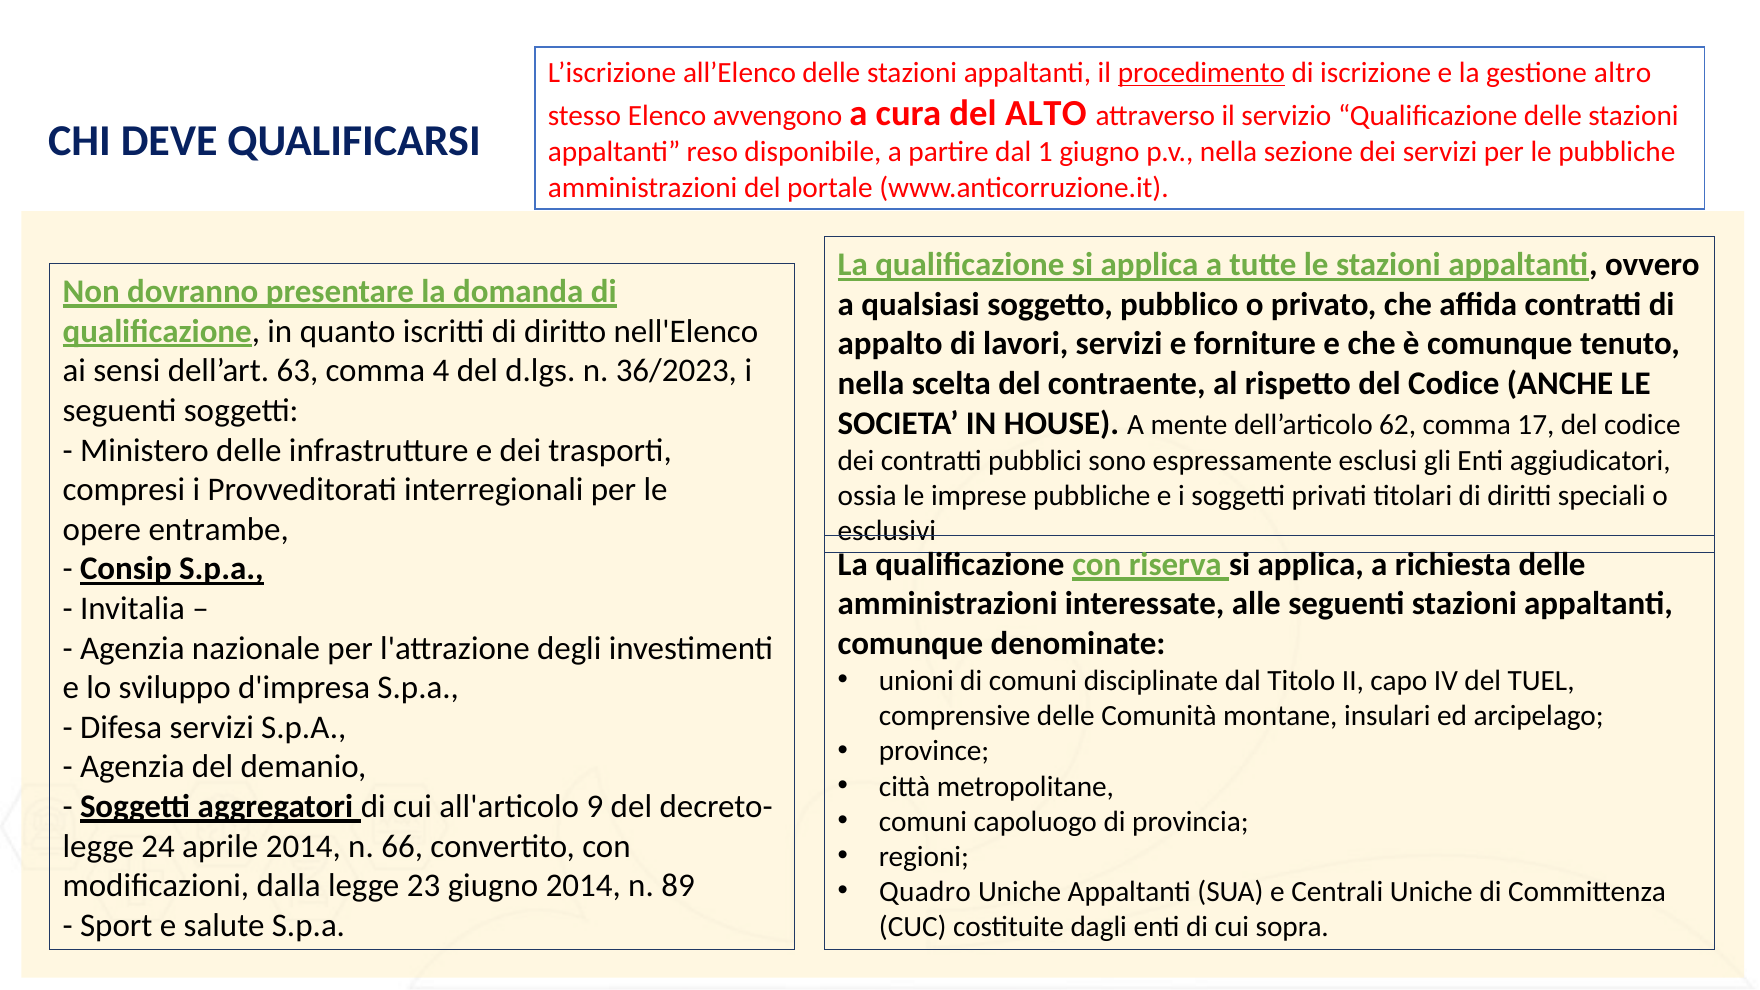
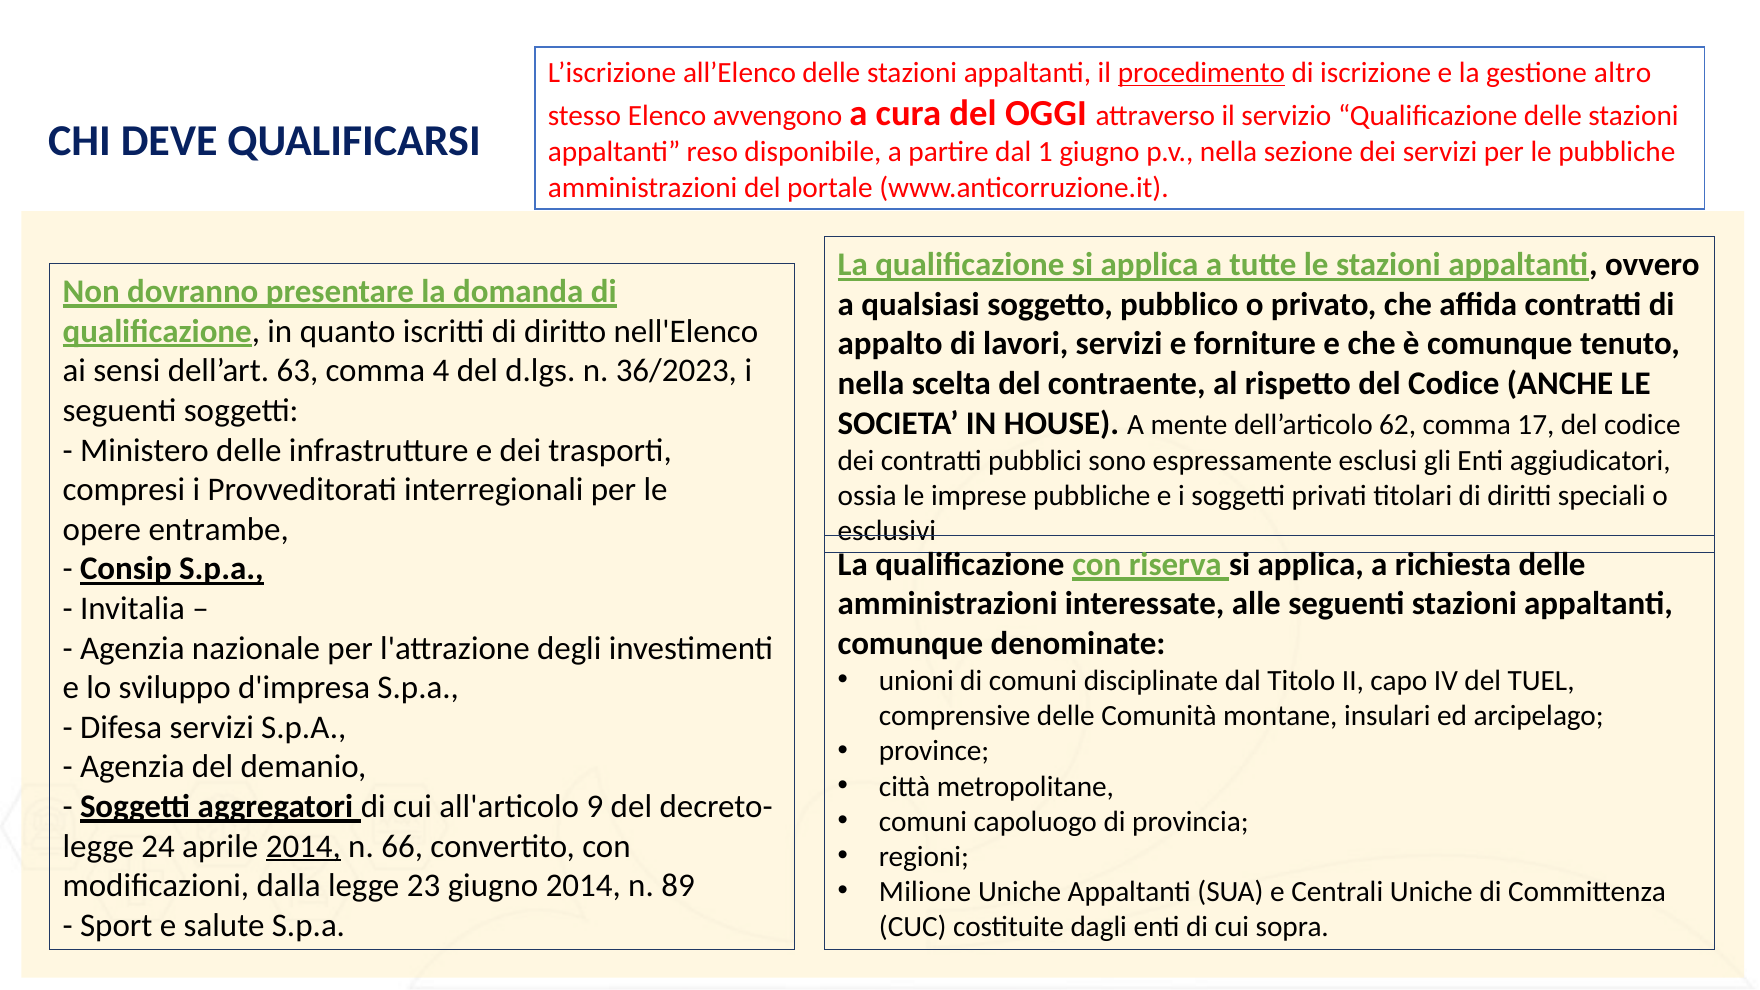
ALTO: ALTO -> OGGI (1046, 113)
2014 underline: none -> present (303, 846)
Quadro: Quadro -> Milione (925, 892)
